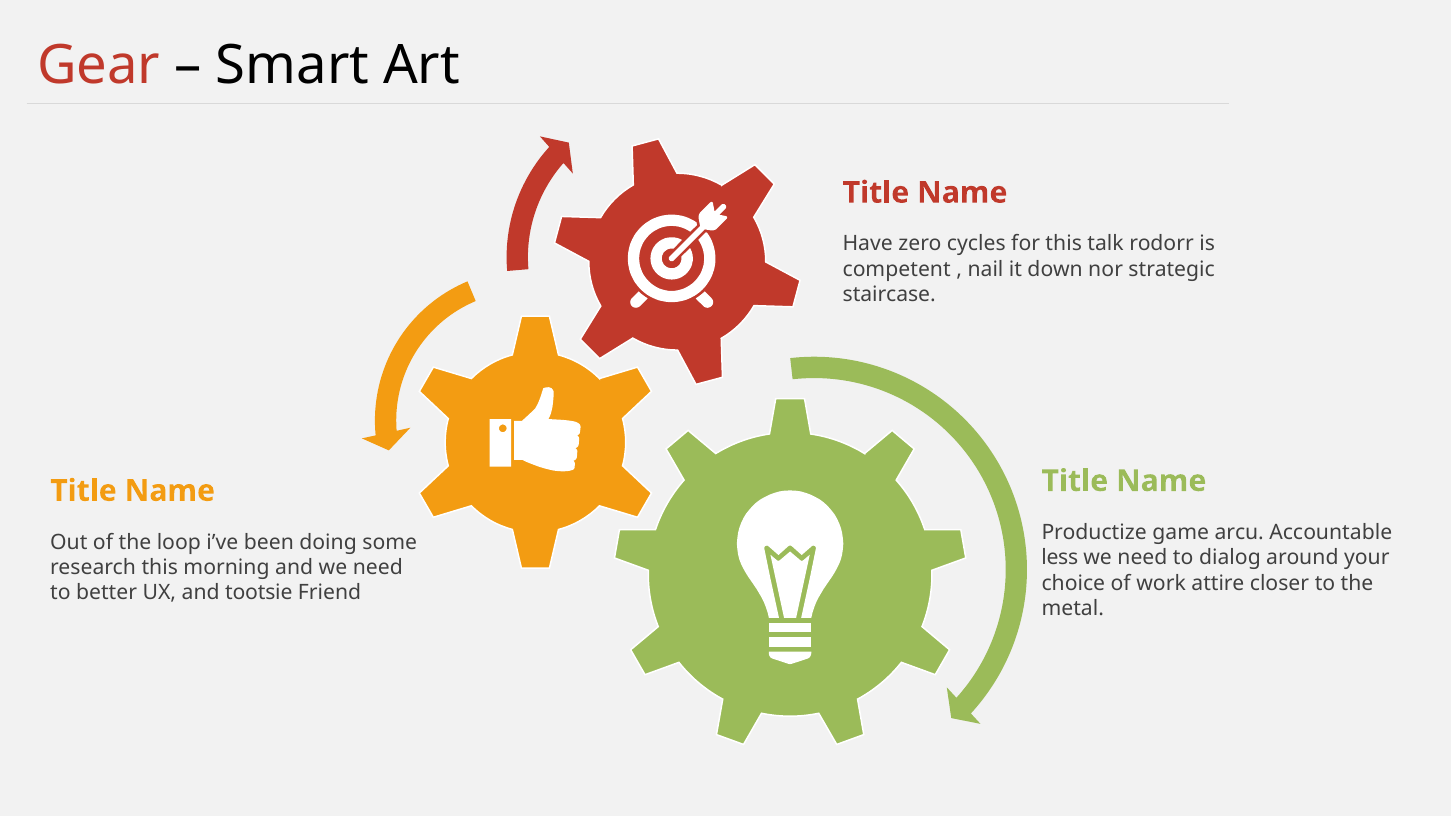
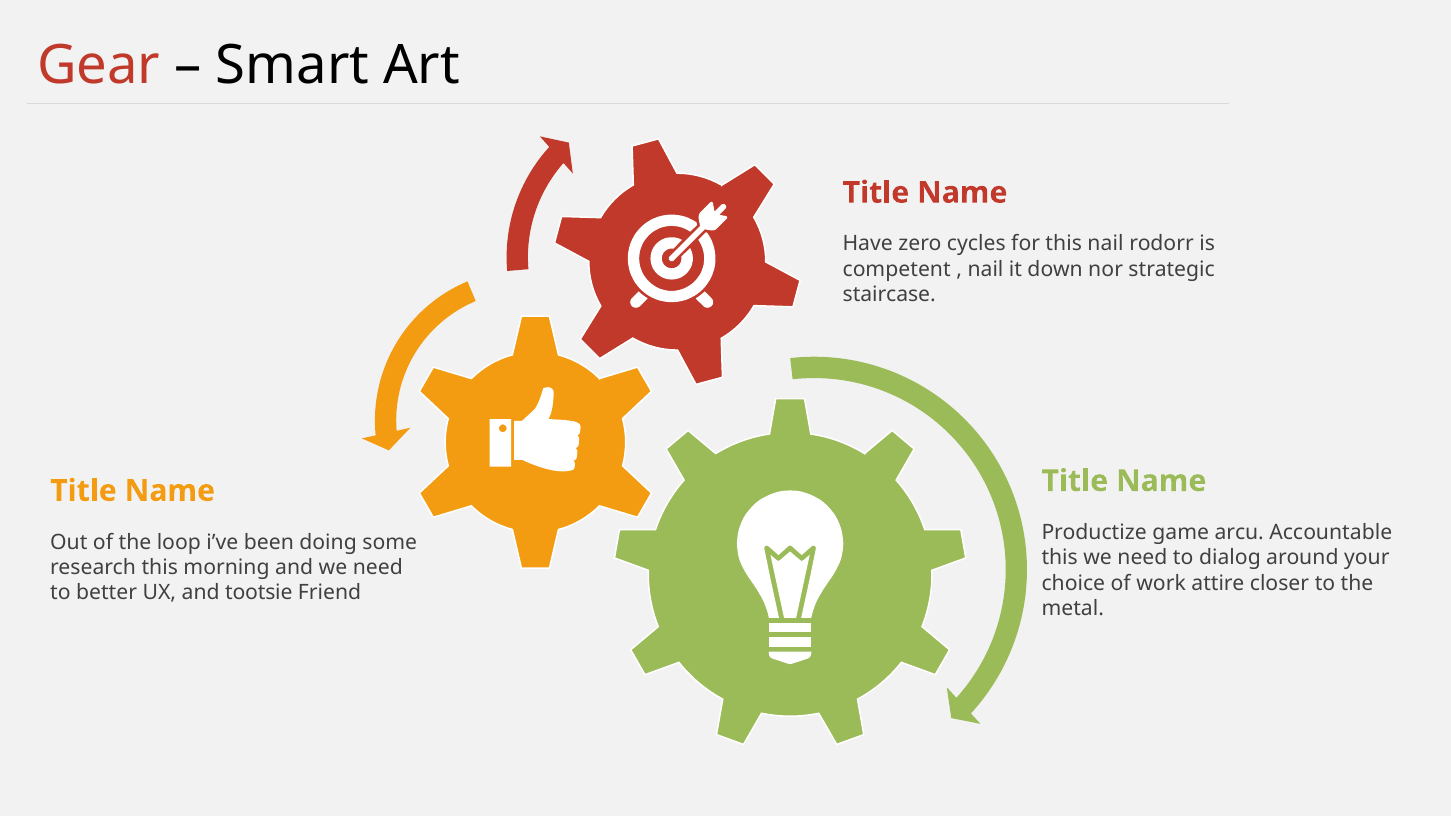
this talk: talk -> nail (1106, 244)
less: less -> this (1060, 558)
